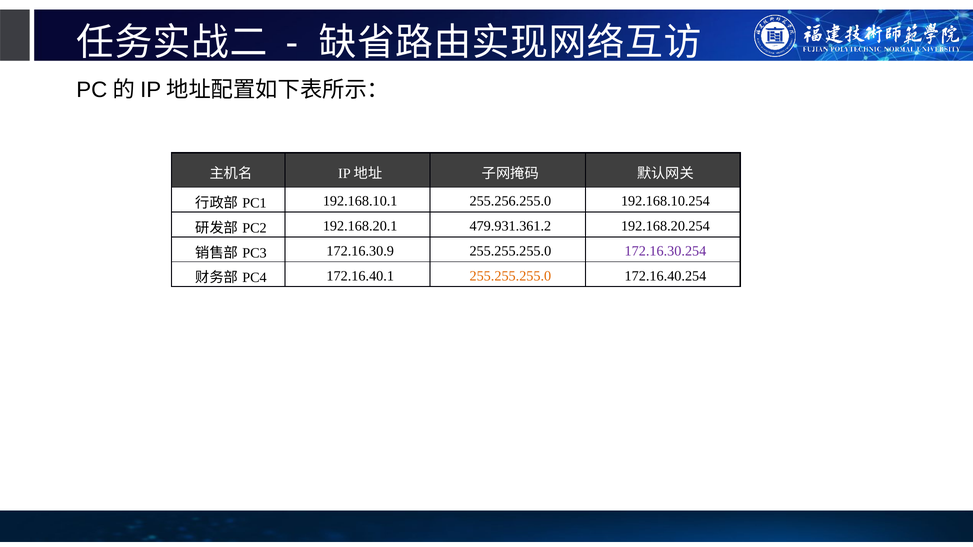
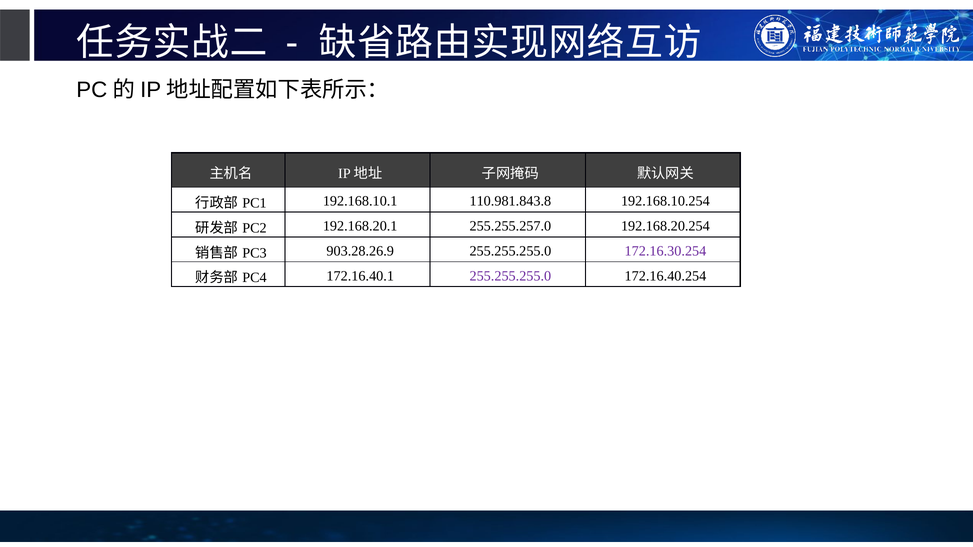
255.256.255.0: 255.256.255.0 -> 110.981.843.8 (510, 201)
479.931.361.2: 479.931.361.2 -> 255.255.257.0 (510, 226)
172.16.30.9: 172.16.30.9 -> 903.28.26.9 (360, 251)
255.255.255.0 colour: orange -> purple (510, 276)
